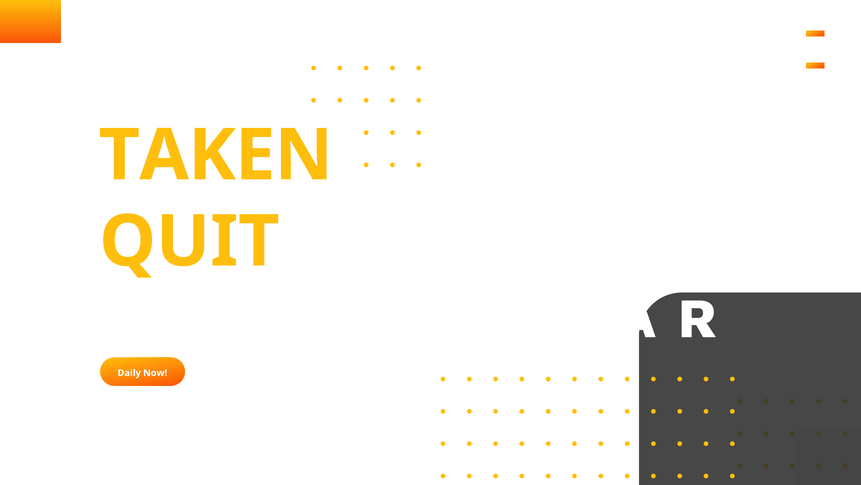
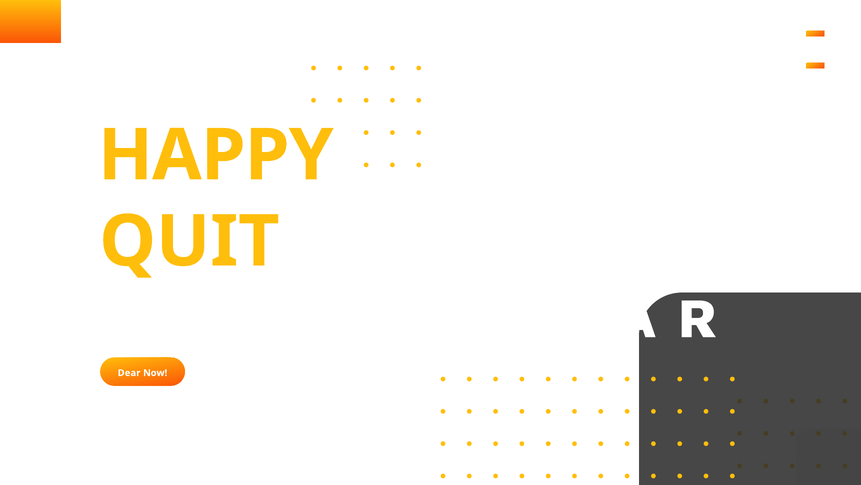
TAKEN: TAKEN -> HAPPY (216, 155)
Daily: Daily -> Dear (129, 372)
